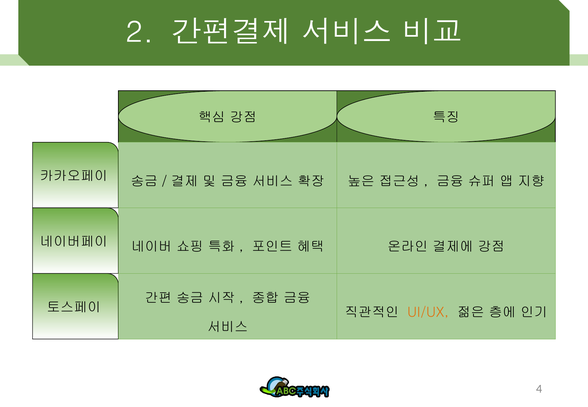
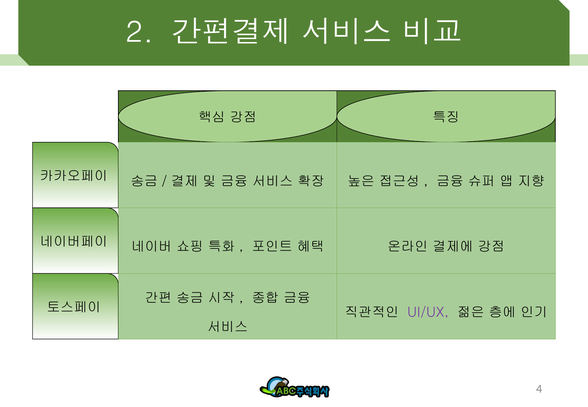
UI/UX colour: orange -> purple (428, 313)
